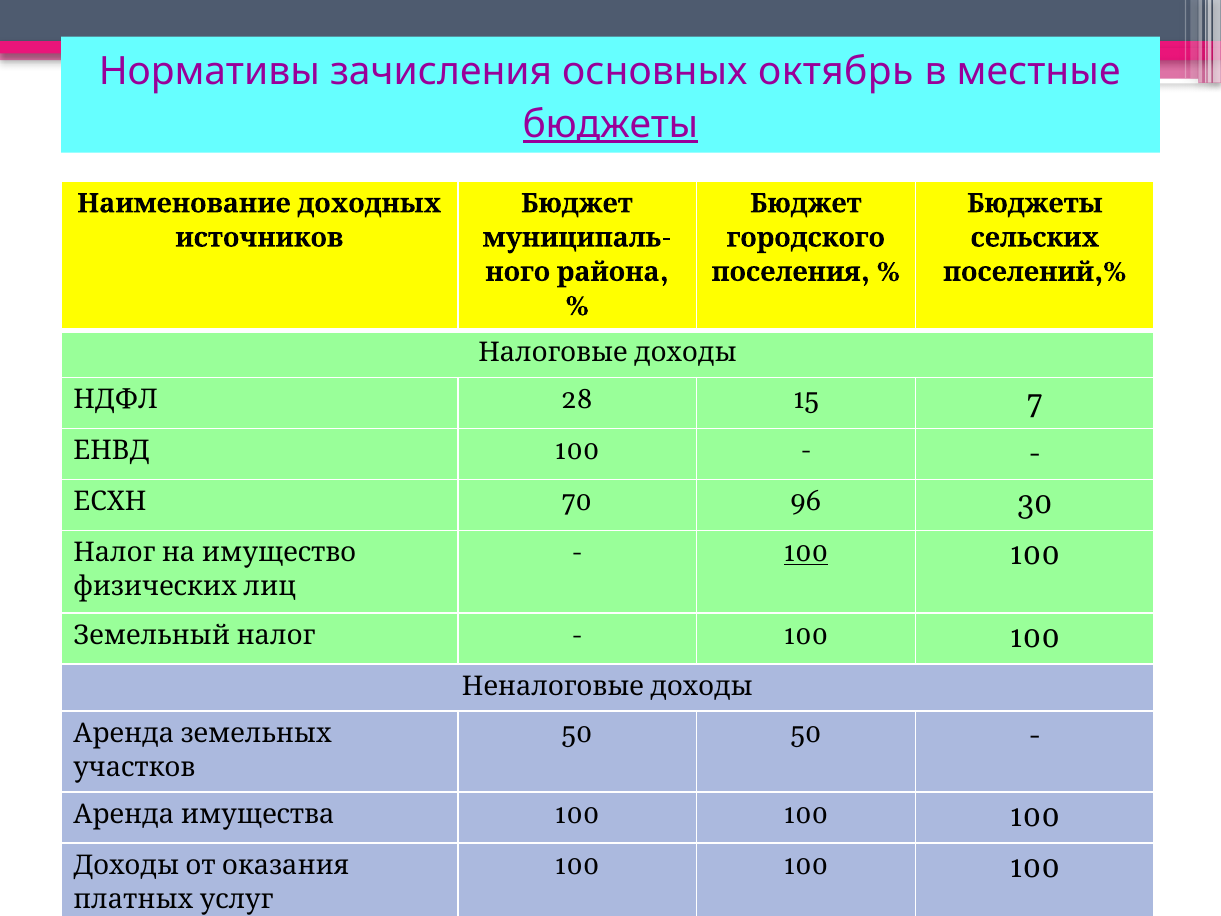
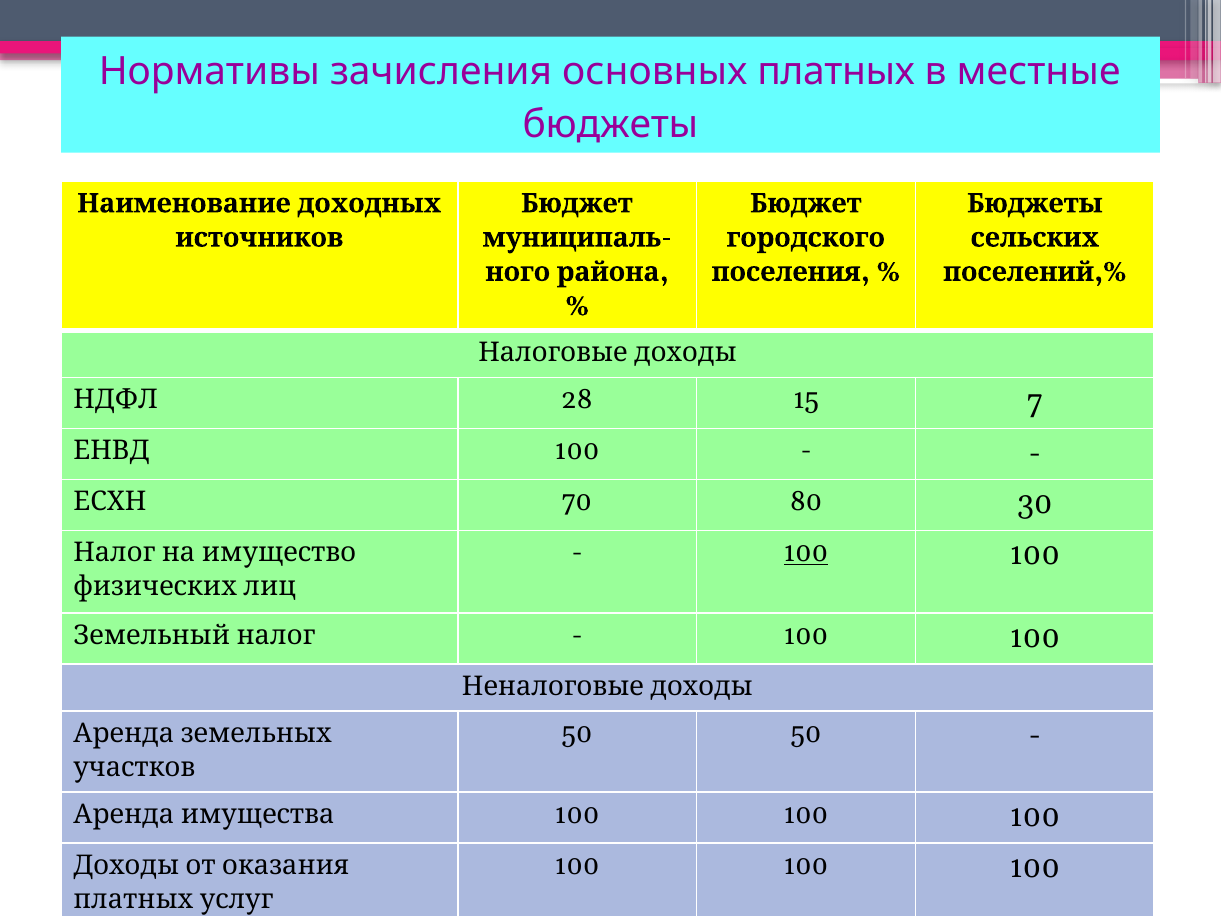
октябрь: октябрь -> платных (836, 71)
бюджеты underline: present -> none (610, 125)
96: 96 -> 80 (806, 502)
